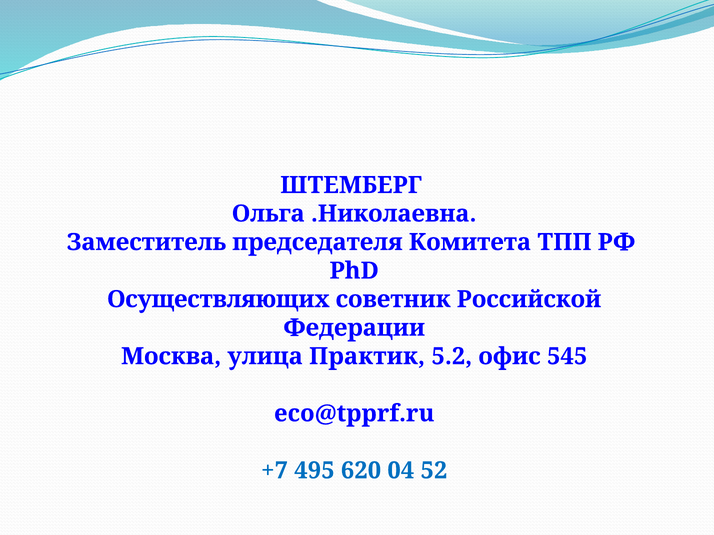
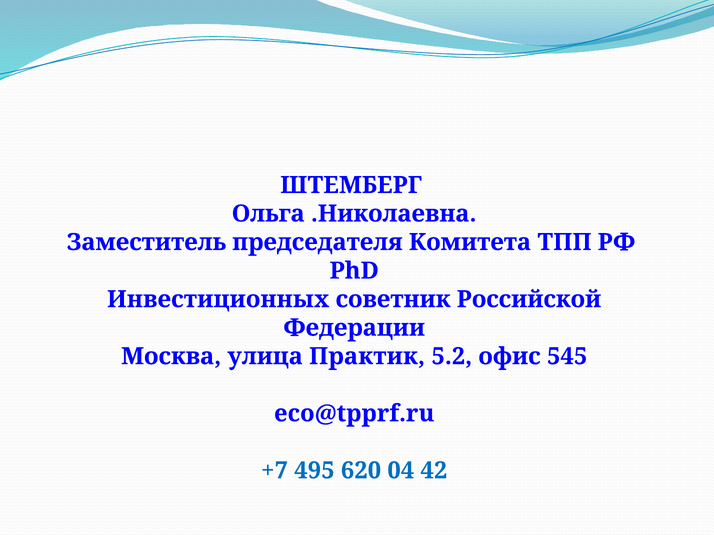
Осуществляющих: Осуществляющих -> Инвестиционных (218, 300)
52: 52 -> 42 (434, 471)
